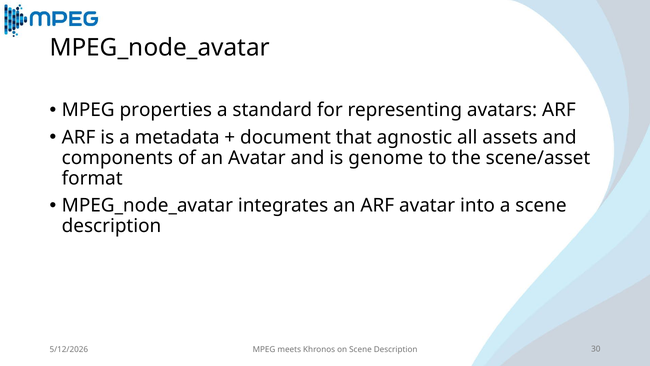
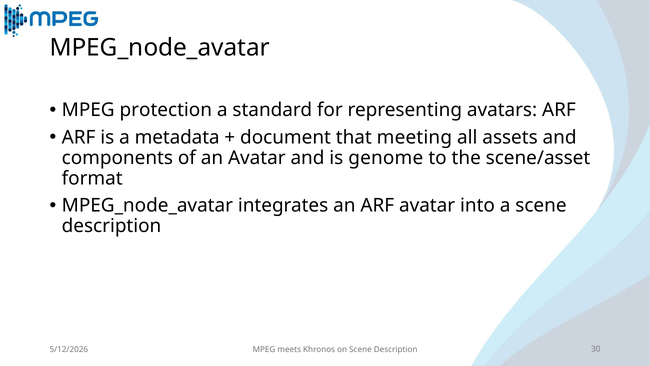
properties: properties -> protection (166, 110)
agnostic: agnostic -> meeting (414, 137)
